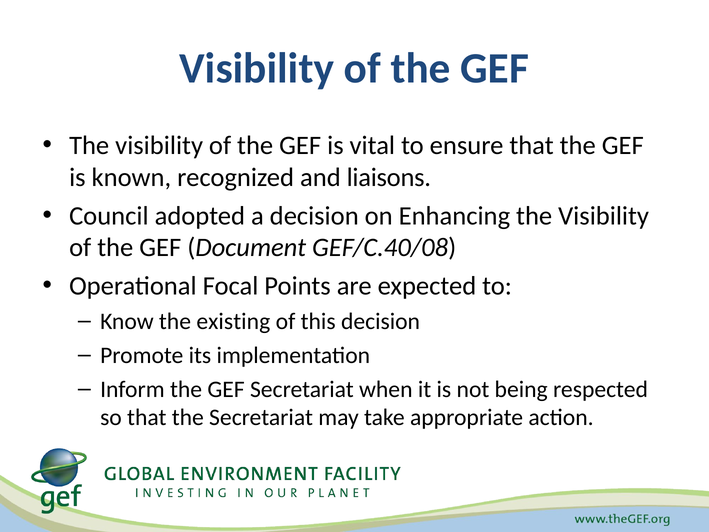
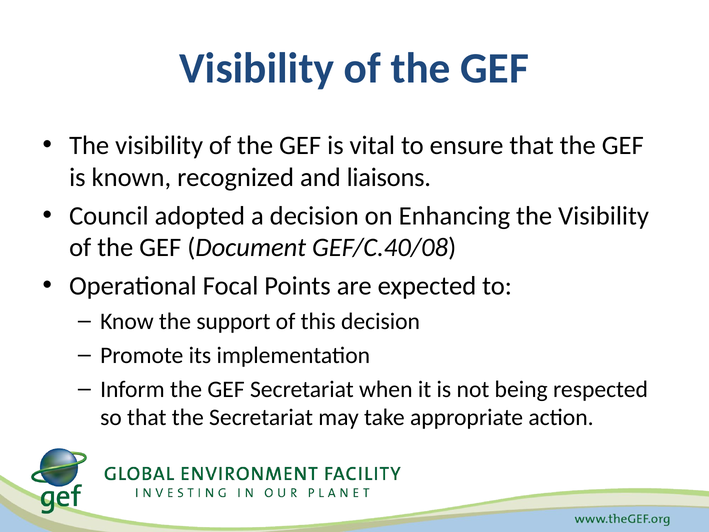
existing: existing -> support (233, 321)
